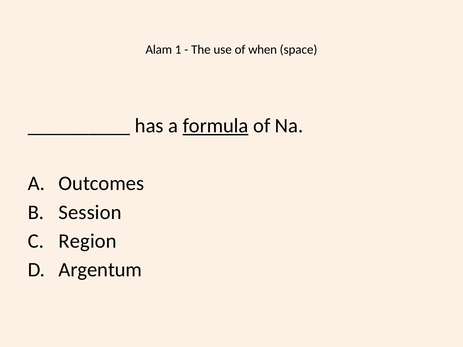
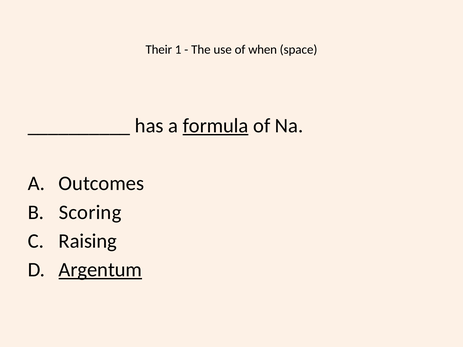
Alam: Alam -> Their (159, 50)
Session: Session -> Scoring (90, 212)
Region: Region -> Raising (88, 241)
Argentum underline: none -> present (100, 270)
